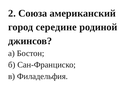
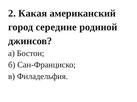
Союза: Союза -> Какая (33, 13)
